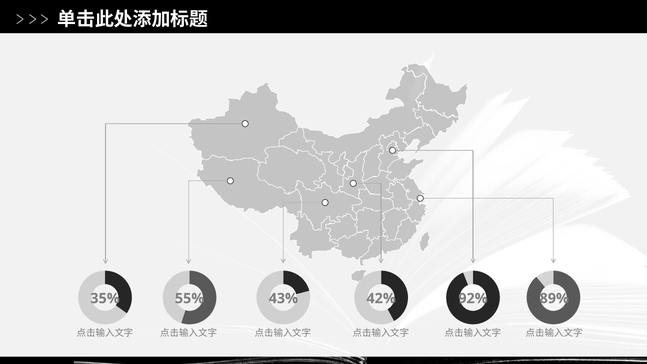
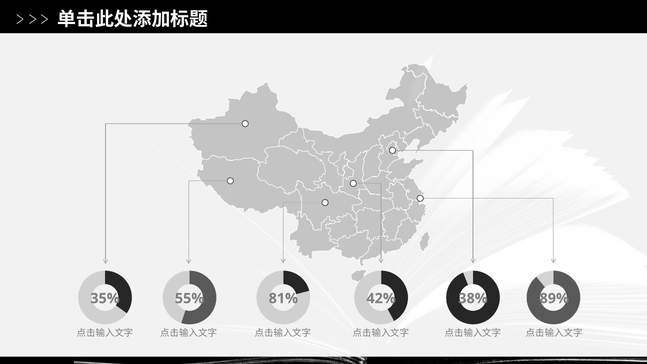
43%: 43% -> 81% (283, 298)
92%: 92% -> 38% (473, 298)
